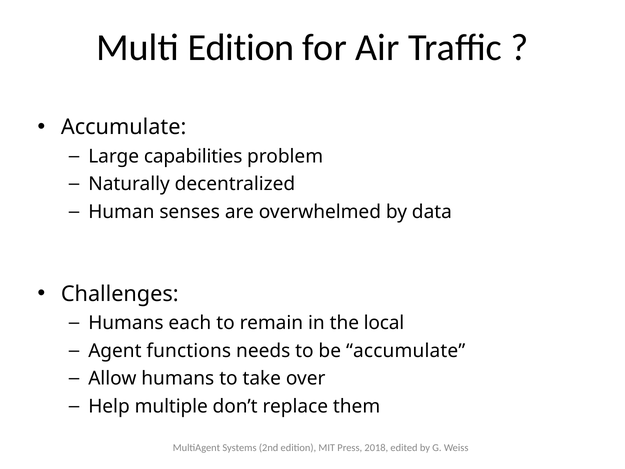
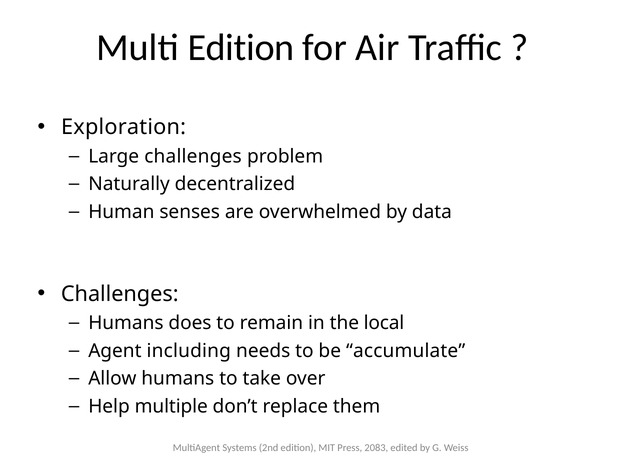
Accumulate: Accumulate -> Exploration (124, 127)
Large capabilities: capabilities -> challenges (193, 156)
each: each -> does (190, 323)
functions: functions -> including (189, 351)
2018: 2018 -> 2083 (376, 448)
